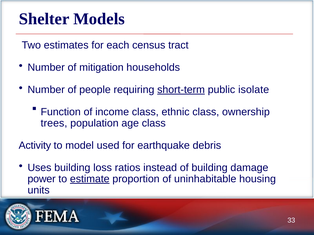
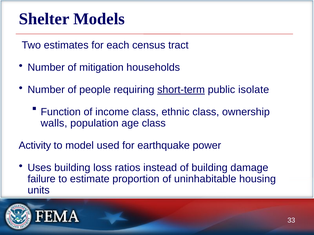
trees: trees -> walls (54, 123)
debris: debris -> power (207, 146)
power: power -> failure (42, 179)
estimate underline: present -> none (90, 179)
